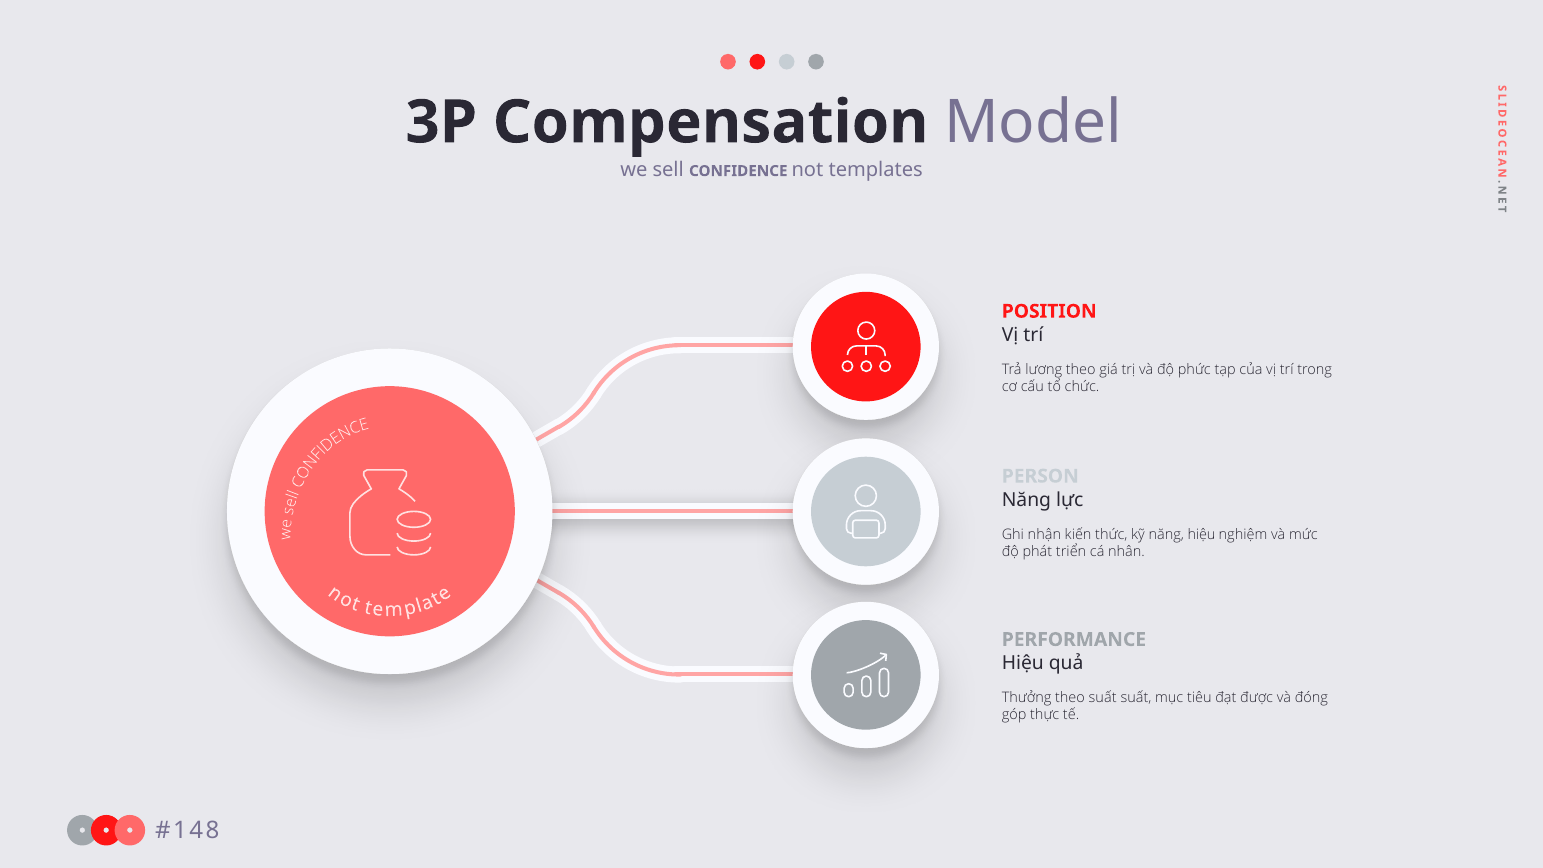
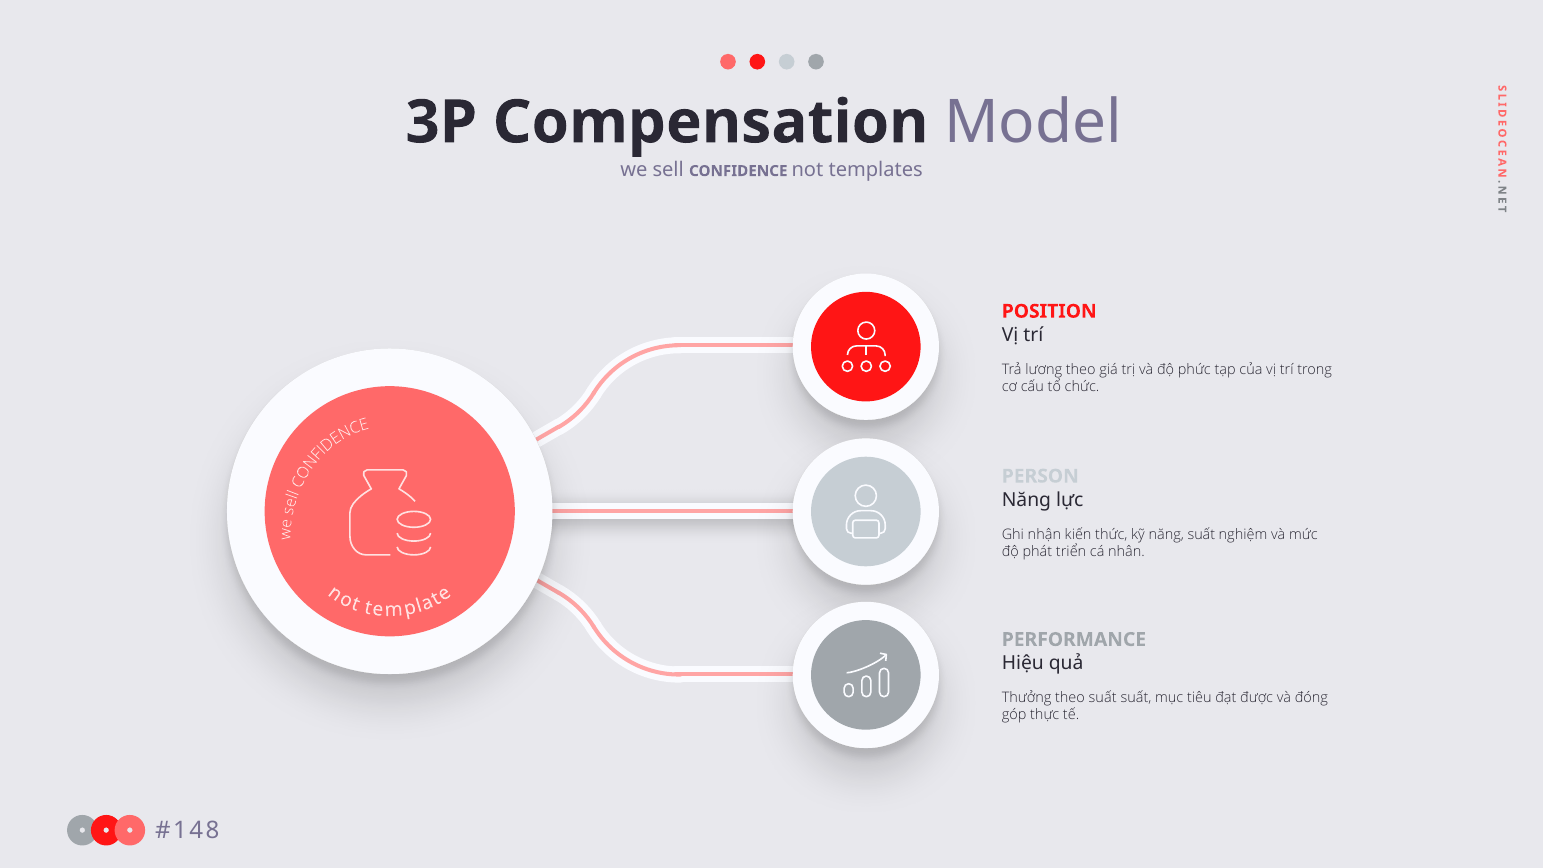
năng hiệu: hiệu -> suất (1201, 534)
